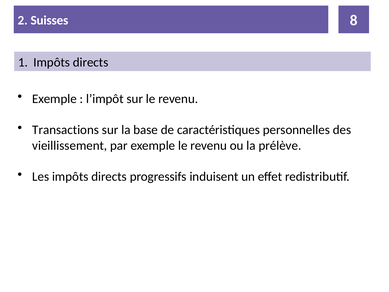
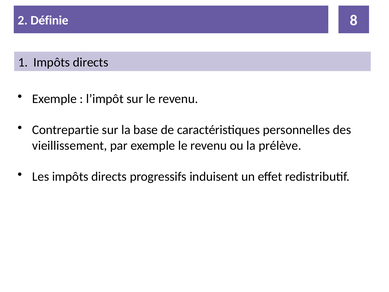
Suisses: Suisses -> Définie (49, 20)
Transactions: Transactions -> Contrepartie (66, 130)
